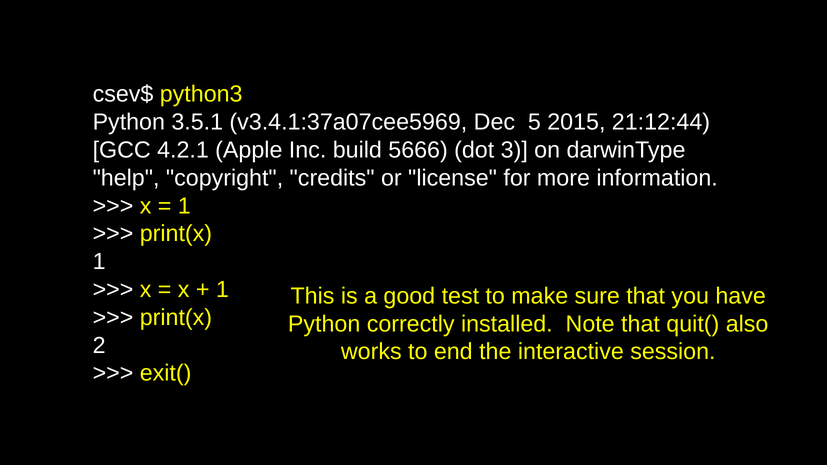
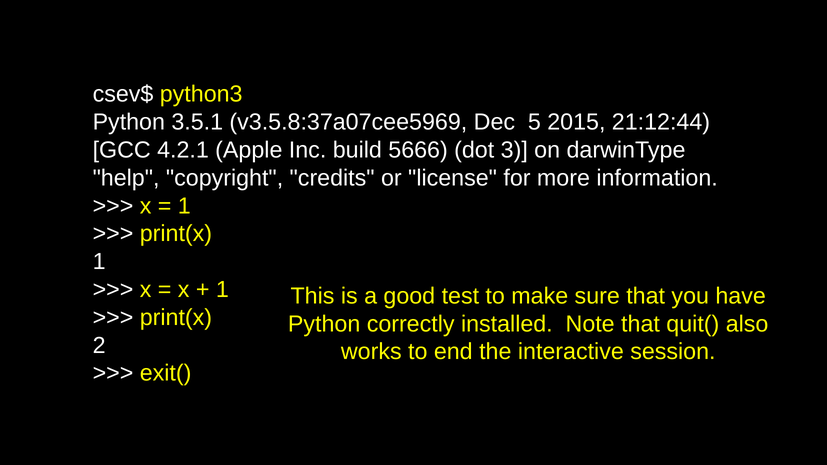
v3.4.1:37a07cee5969: v3.4.1:37a07cee5969 -> v3.5.8:37a07cee5969 (348, 122)
